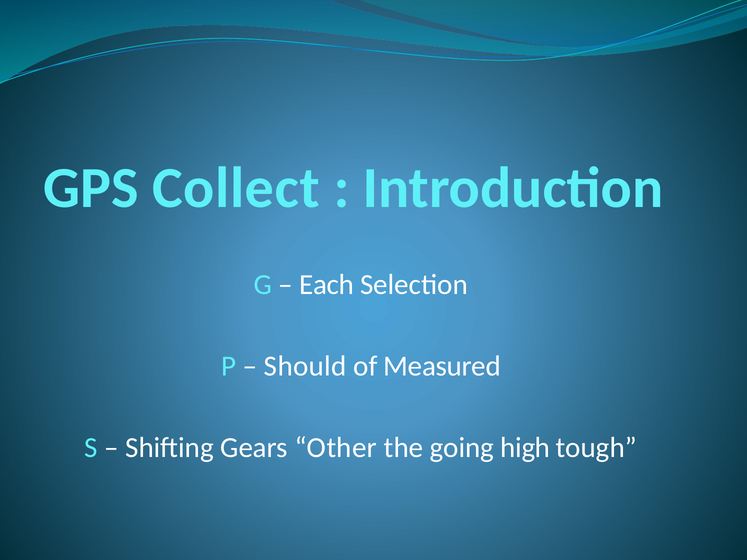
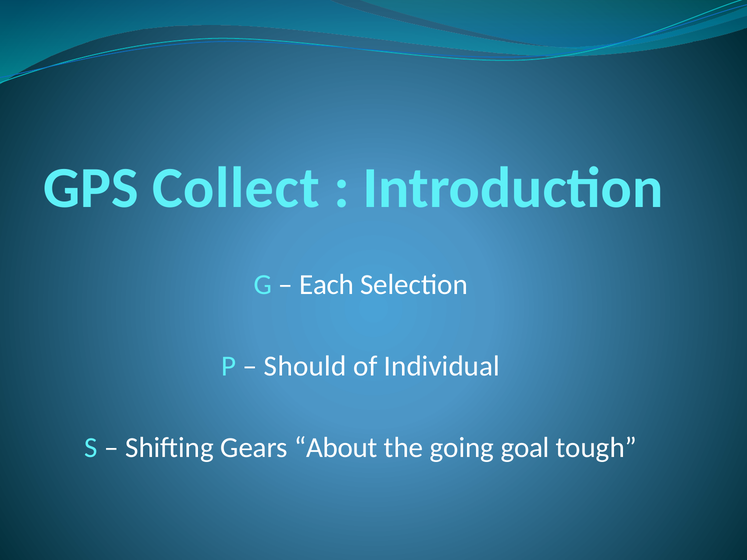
Measured: Measured -> Individual (442, 366)
Other: Other -> About (336, 448)
high: high -> goal (525, 448)
